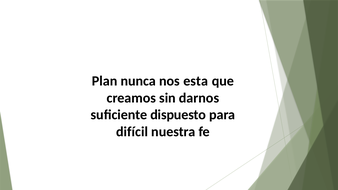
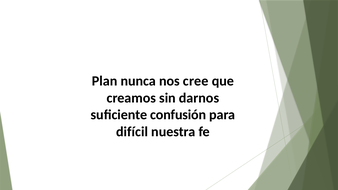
esta: esta -> cree (196, 81)
dispuesto: dispuesto -> confusión (178, 115)
